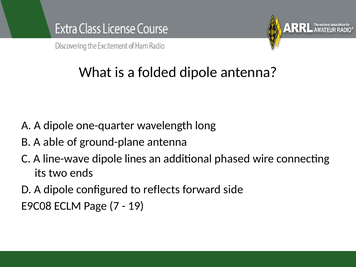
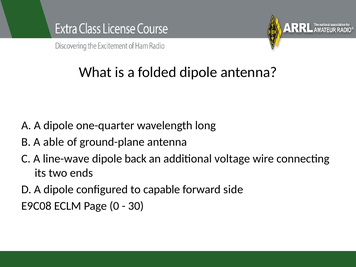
lines: lines -> back (136, 159)
phased: phased -> voltage (232, 159)
reflects: reflects -> capable (162, 189)
7: 7 -> 0 (114, 206)
19: 19 -> 30 (136, 206)
